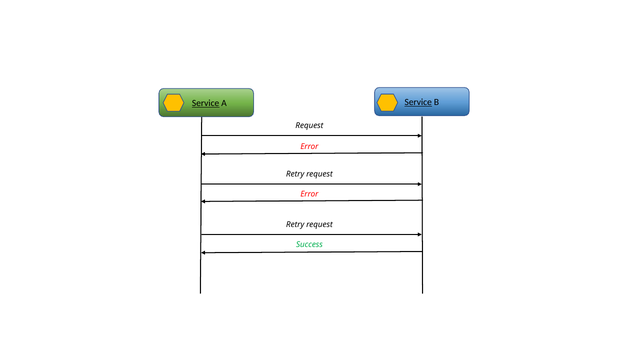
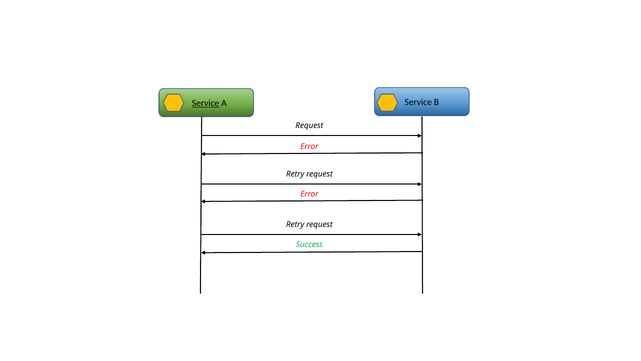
Service underline: present -> none (418, 102)
